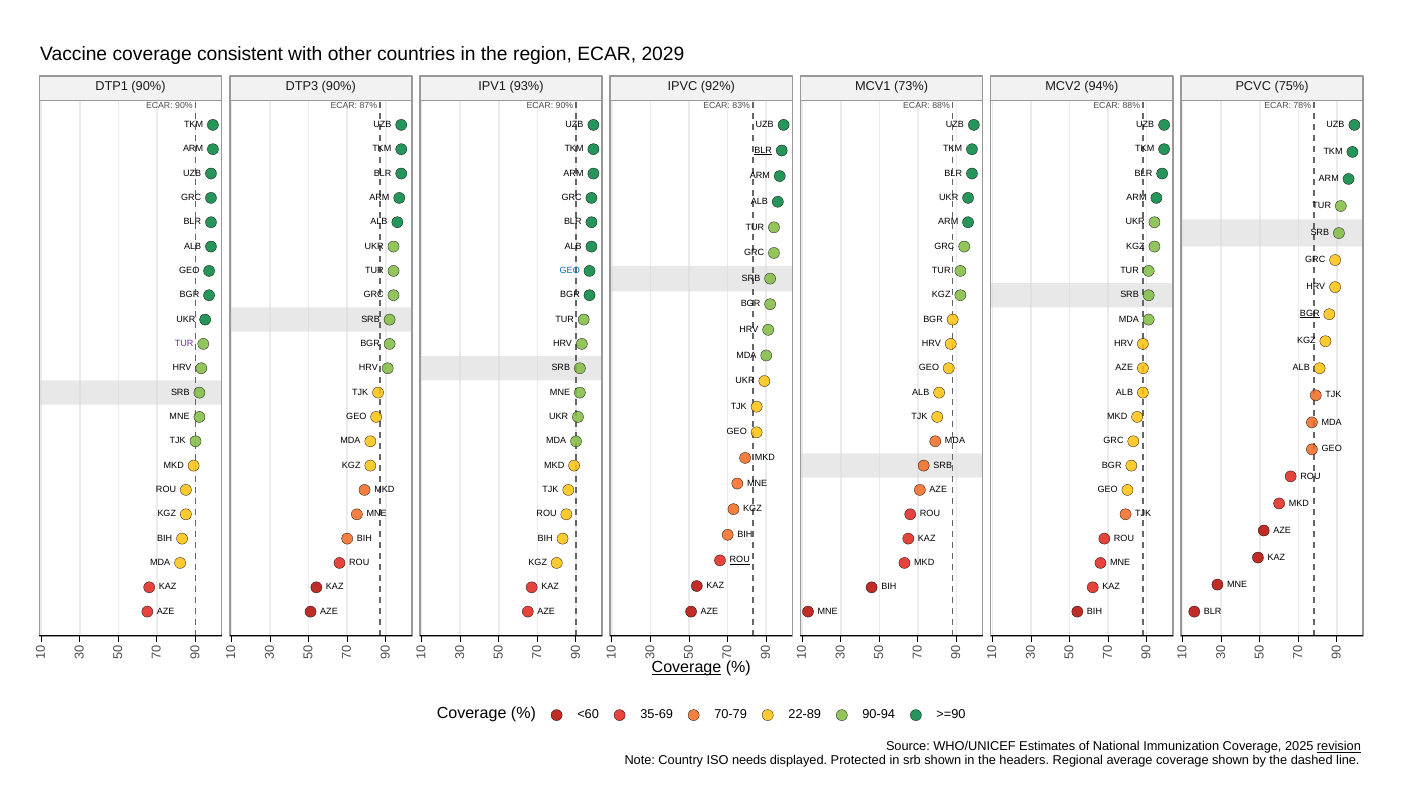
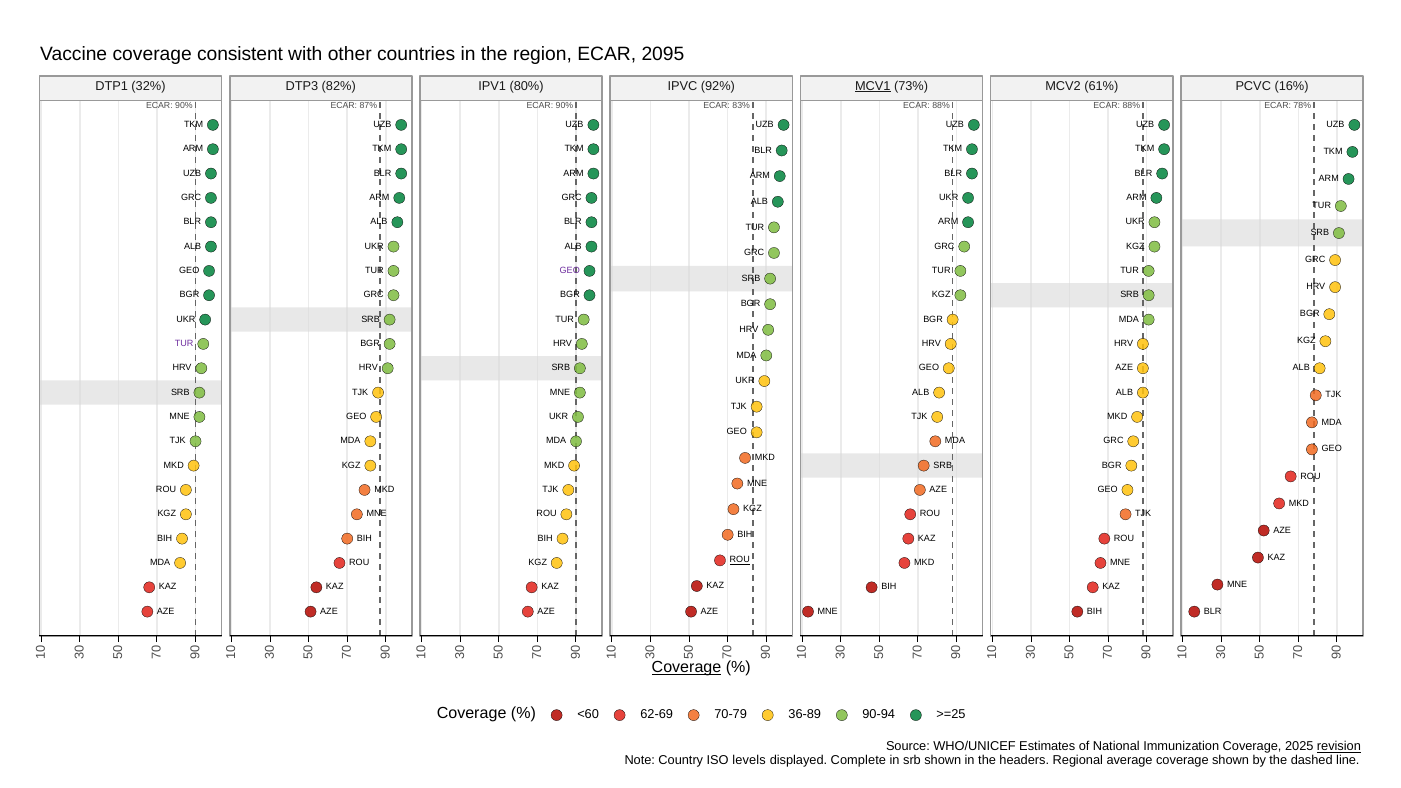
2029: 2029 -> 2095 (663, 54)
DTP1 90%: 90% -> 32% (149, 86)
DTP3 90%: 90% -> 82% (339, 86)
93%: 93% -> 80% (527, 86)
MCV1 underline: none -> present (873, 86)
94%: 94% -> 61% (1101, 86)
75%: 75% -> 16% (1292, 86)
BLR underline: present -> none (763, 150)
GEO colour: blue -> purple (570, 271)
BGR underline: present -> none (1310, 314)
35-69: 35-69 -> 62-69 (657, 715)
22-89: 22-89 -> 36-89 (805, 715)
>=90: >=90 -> >=25 (951, 715)
needs: needs -> levels (749, 760)
Protected: Protected -> Complete (858, 760)
